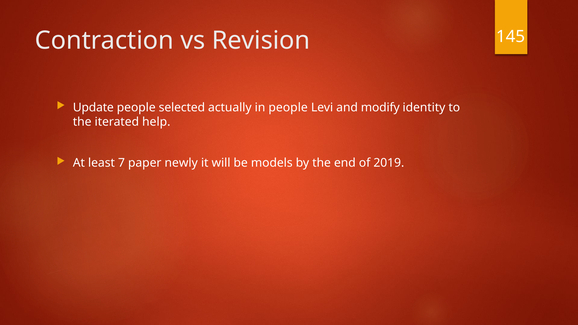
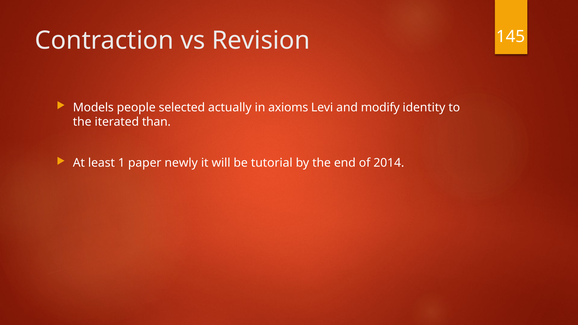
Update: Update -> Models (93, 108)
in people: people -> axioms (288, 108)
help: help -> than (156, 122)
7: 7 -> 1 (121, 163)
models: models -> tutorial (272, 163)
2019: 2019 -> 2014 (389, 163)
